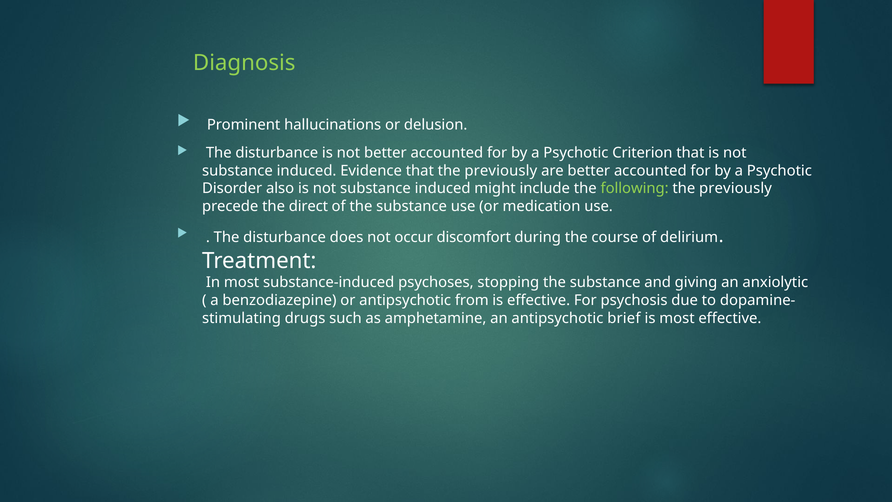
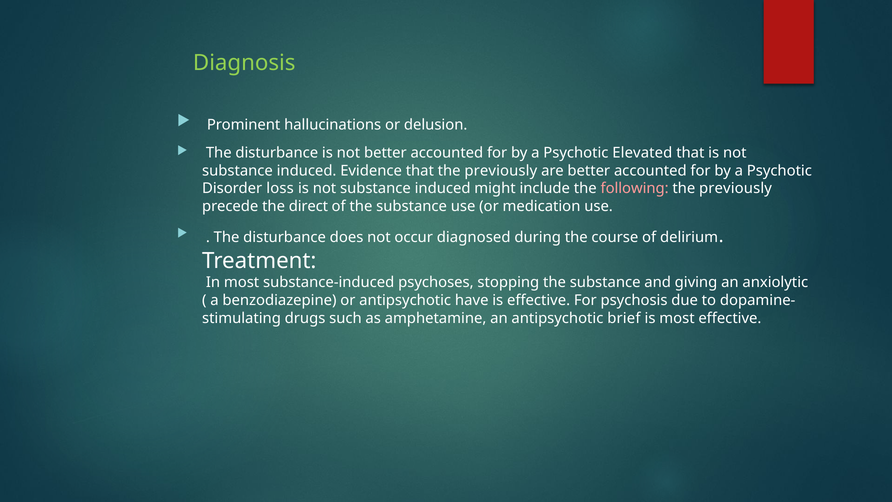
Criterion: Criterion -> Elevated (642, 153)
also: also -> loss (280, 188)
following colour: light green -> pink (635, 188)
discomfort: discomfort -> diagnosed (474, 237)
from: from -> have (472, 300)
